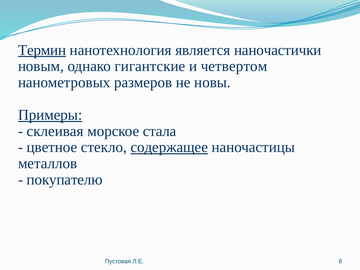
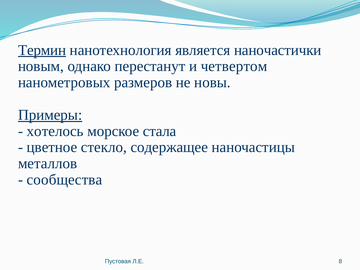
гигантские: гигантские -> перестанут (150, 66)
склеивая: склеивая -> хотелось (55, 131)
содержащее underline: present -> none (169, 147)
покупателю: покупателю -> сообщества (65, 180)
